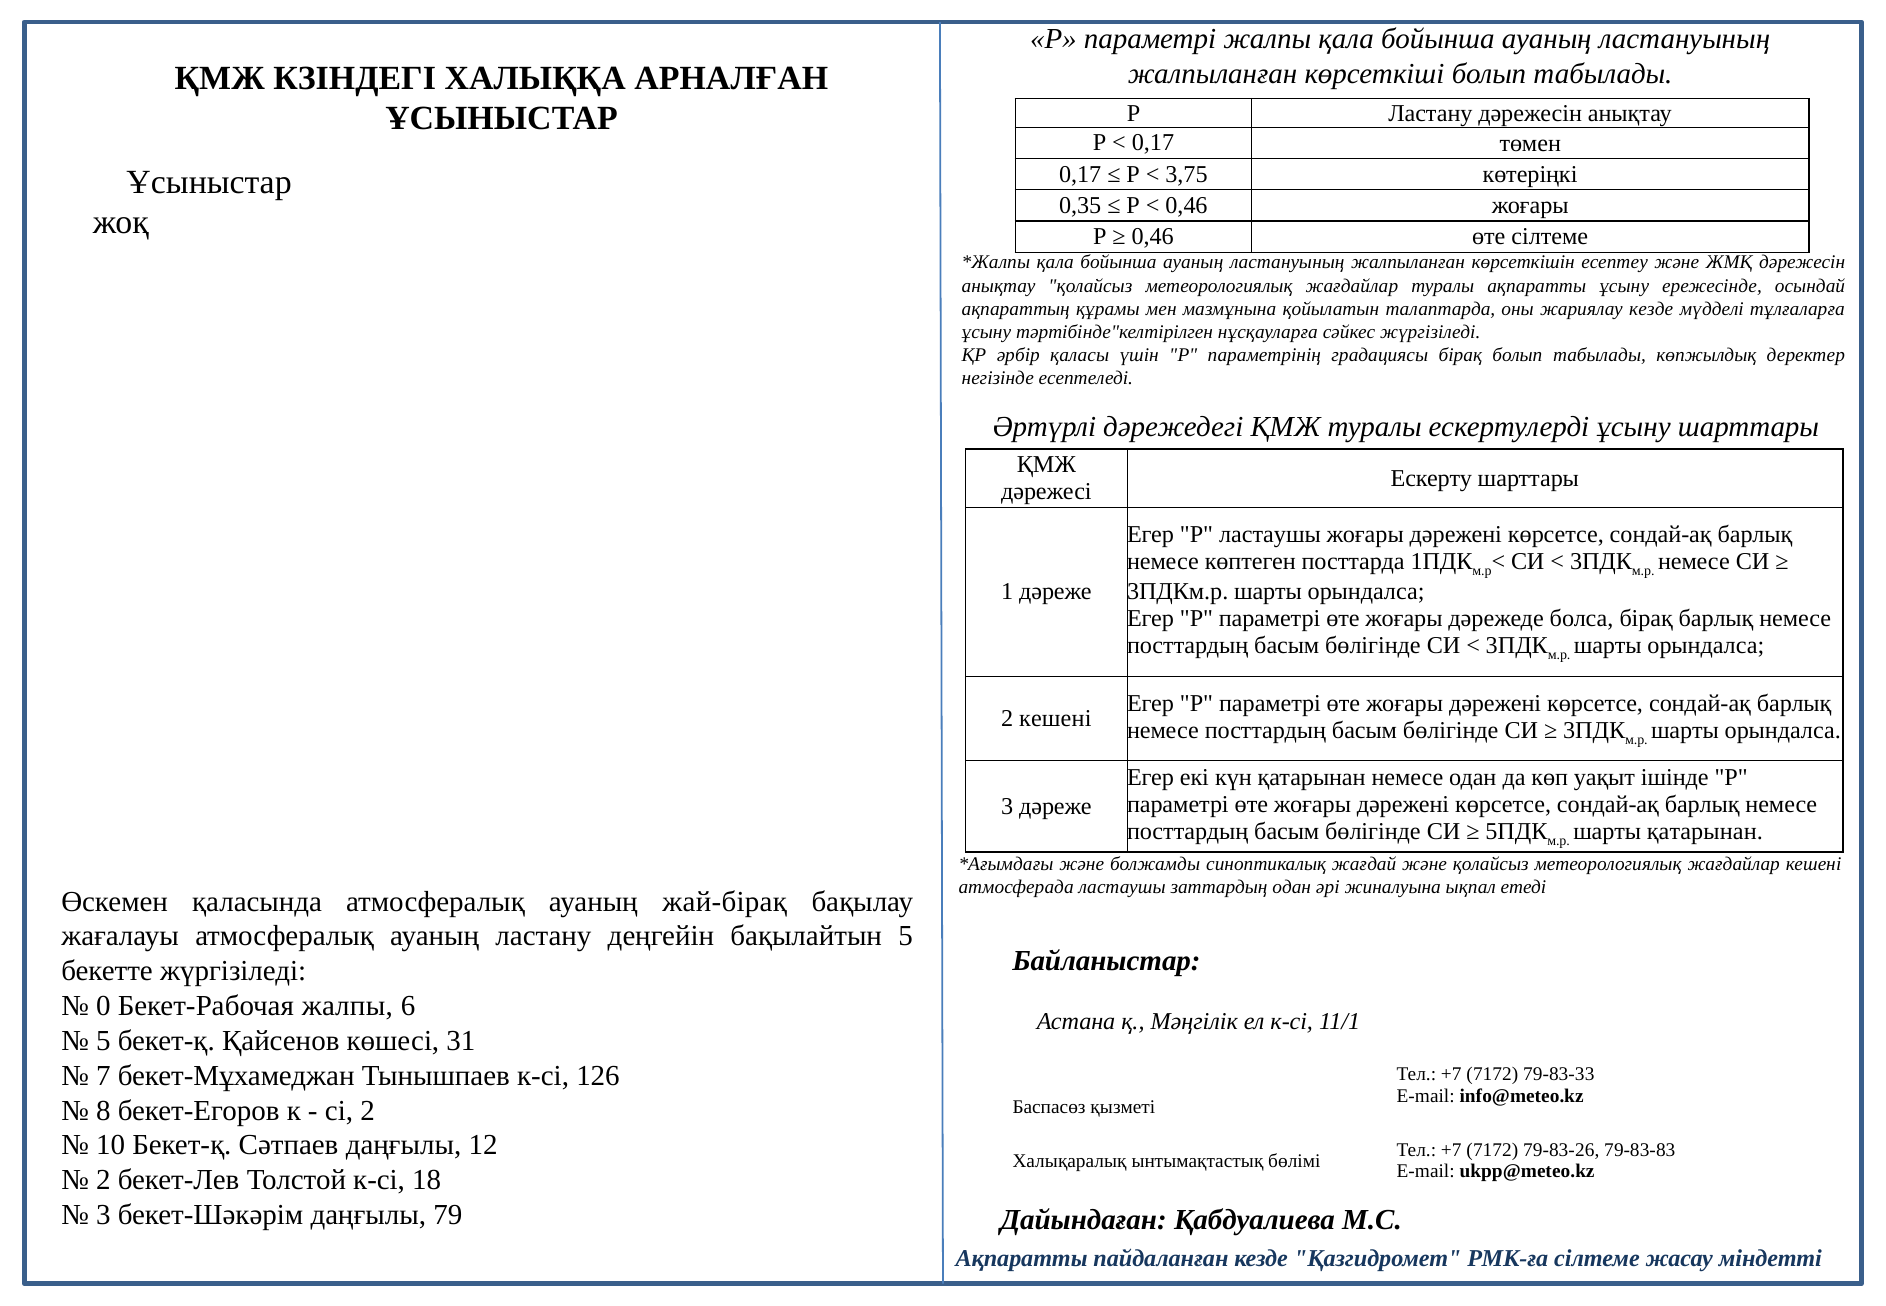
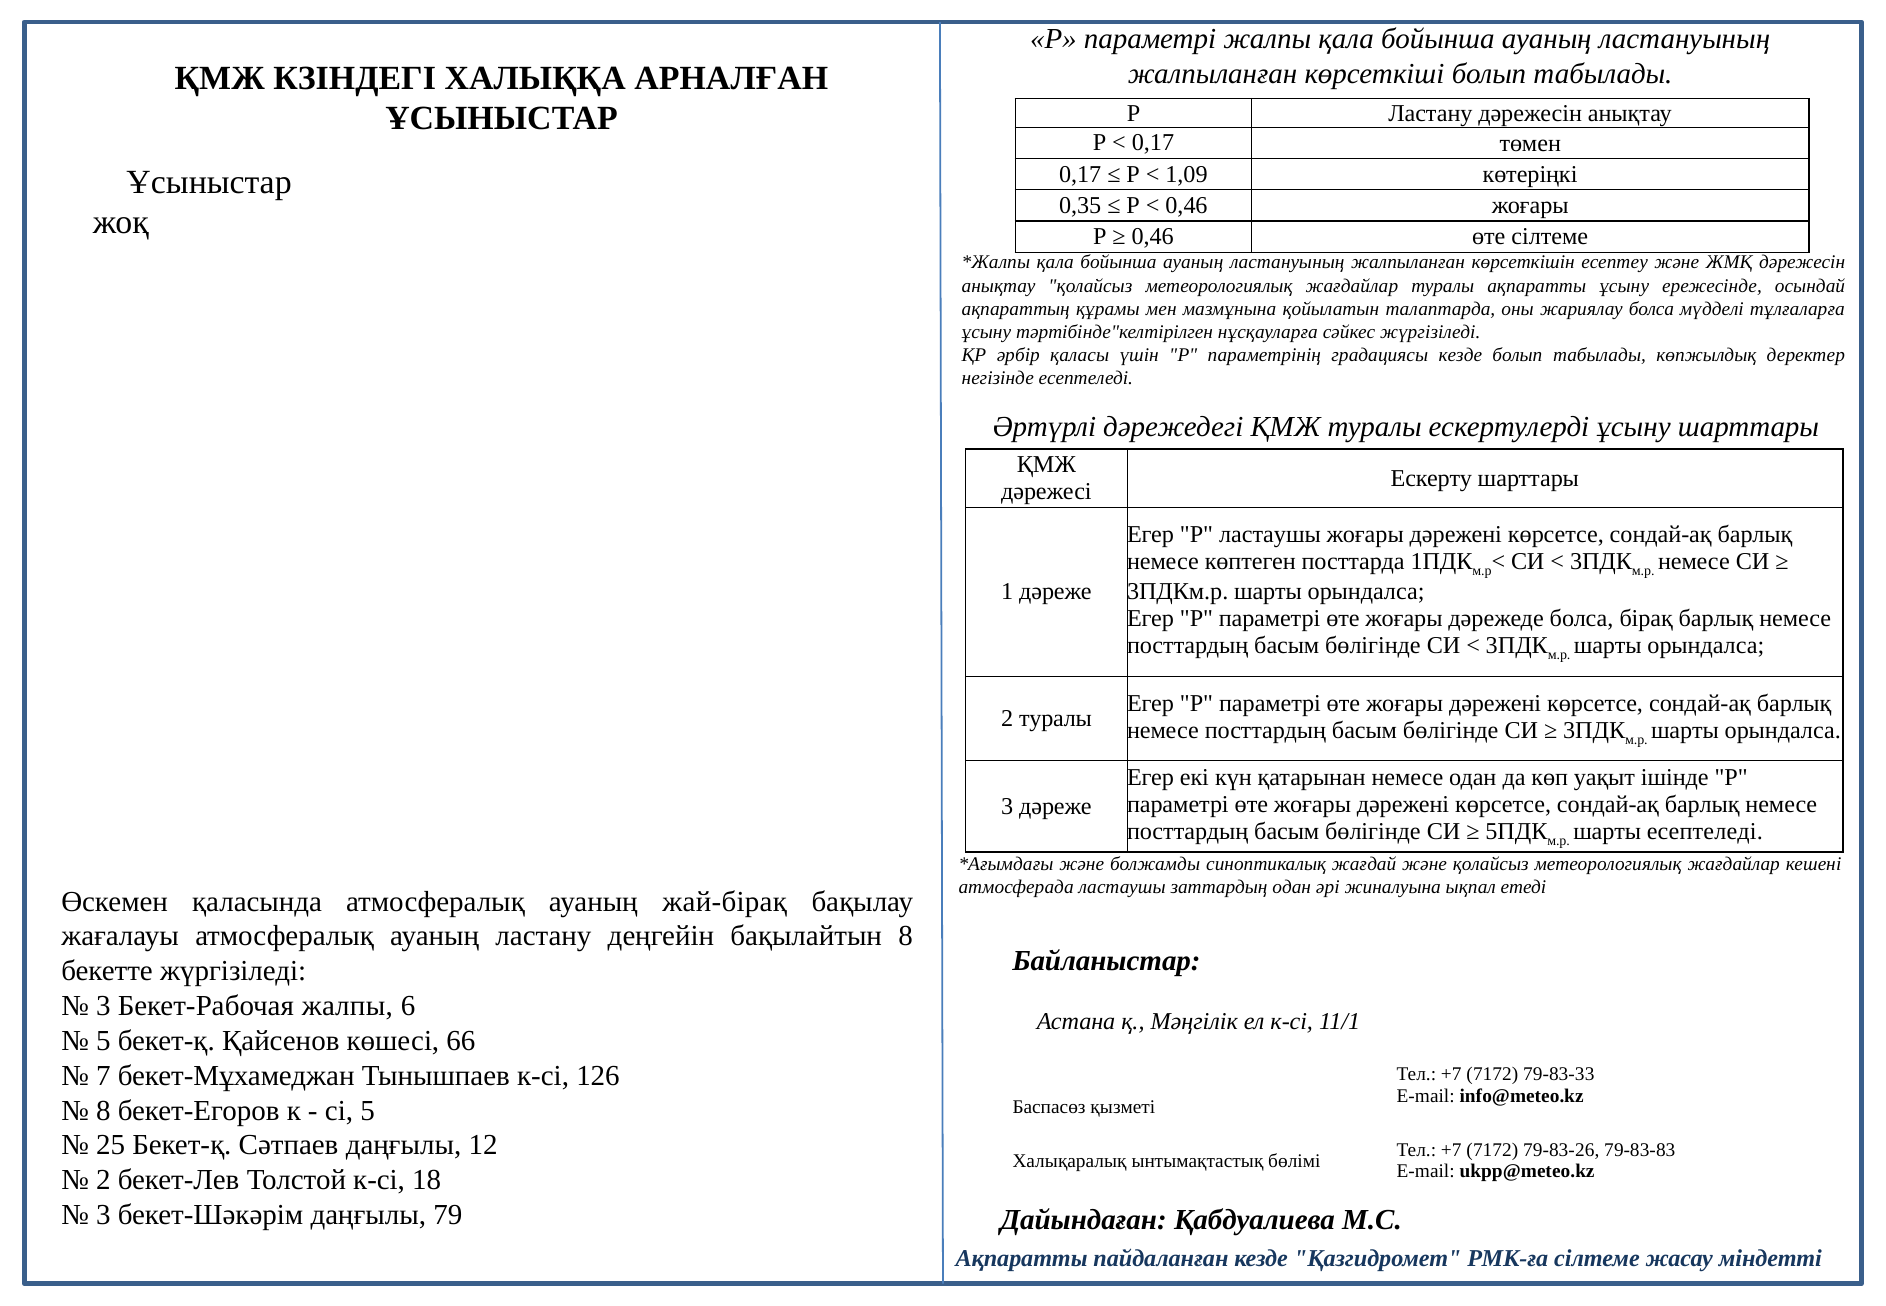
3,75: 3,75 -> 1,09 (1186, 174)
жариялау кезде: кезде -> болса (1651, 309)
градациясы бірақ: бірақ -> кезде (1460, 355)
2 кешені: кешені -> туралы (1055, 718)
шарты қатарынан: қатарынан -> есептеледі (1705, 831)
бақылайтын 5: 5 -> 8 (906, 936)
0: 0 -> 3 (103, 1006)
31: 31 -> 66 (461, 1041)
сі 2: 2 -> 5 (368, 1110)
10: 10 -> 25 (111, 1145)
